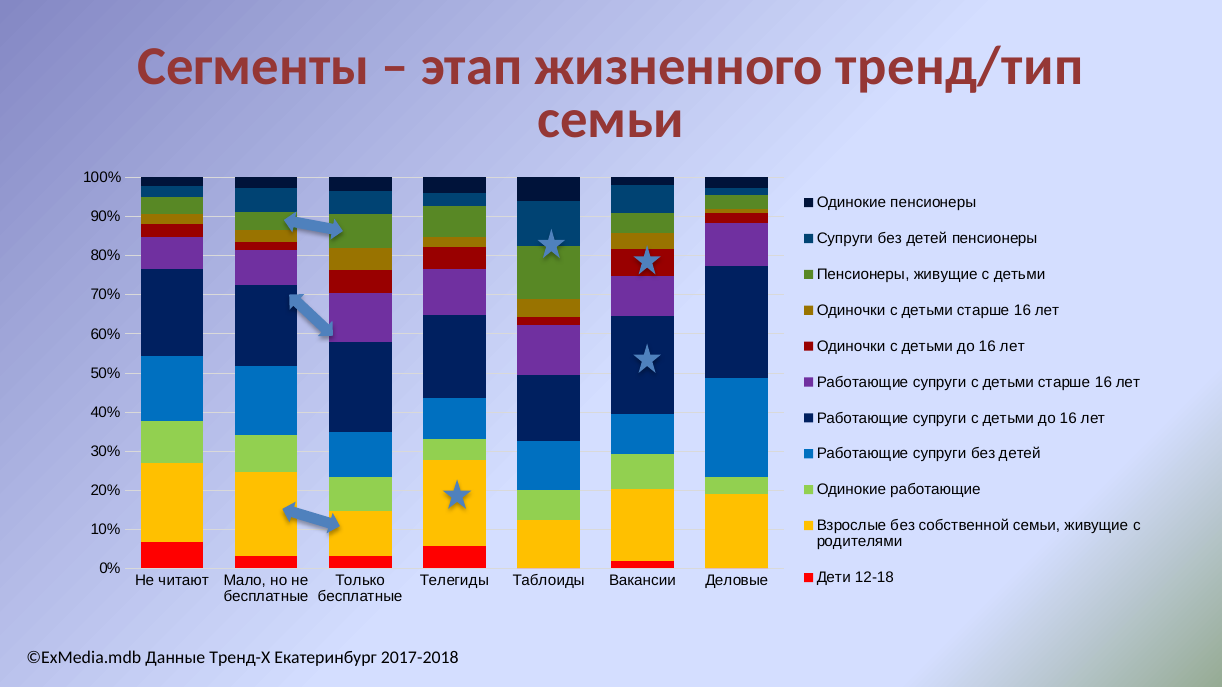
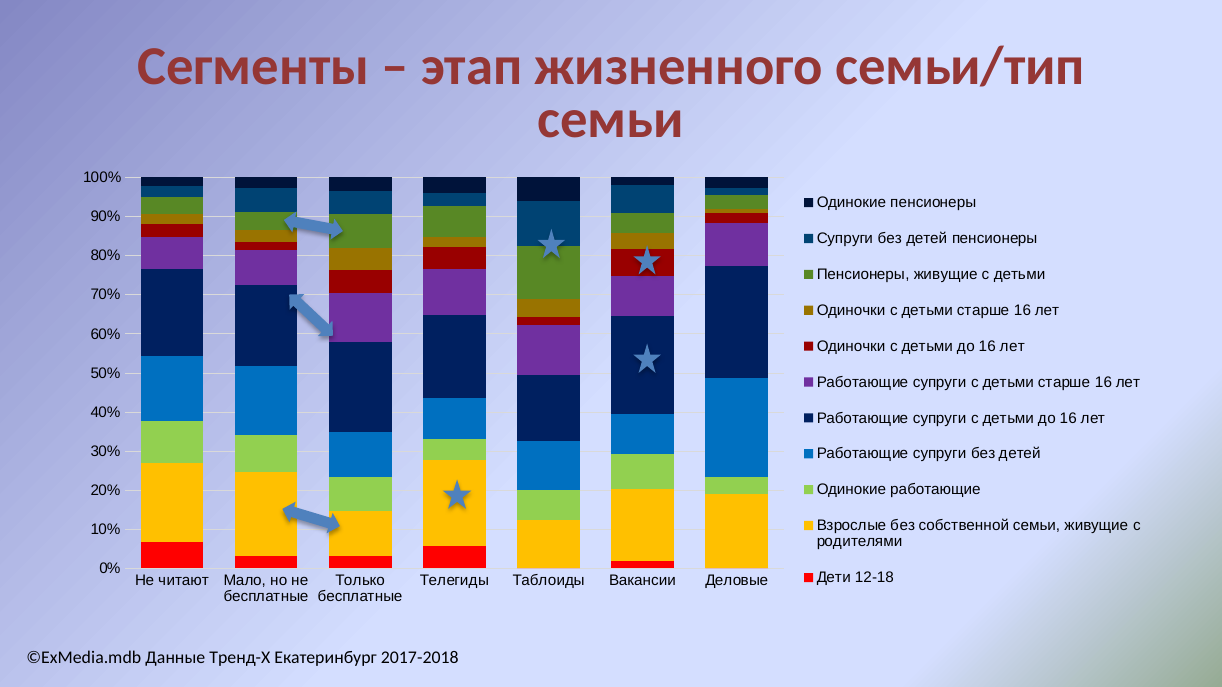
тренд/тип: тренд/тип -> семьи/тип (960, 67)
